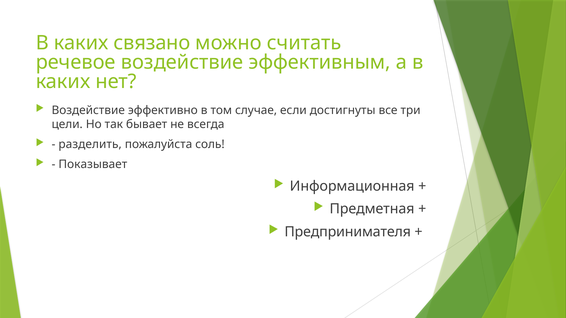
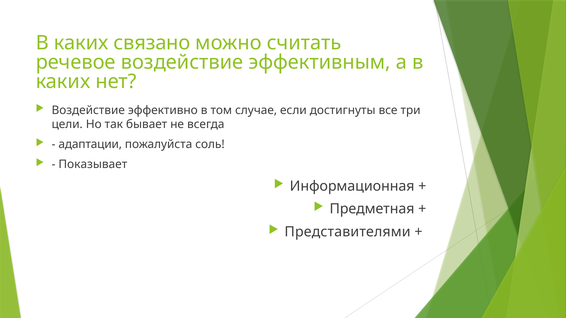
разделить: разделить -> адаптации (90, 145)
Предпринимателя: Предпринимателя -> Представителями (348, 232)
